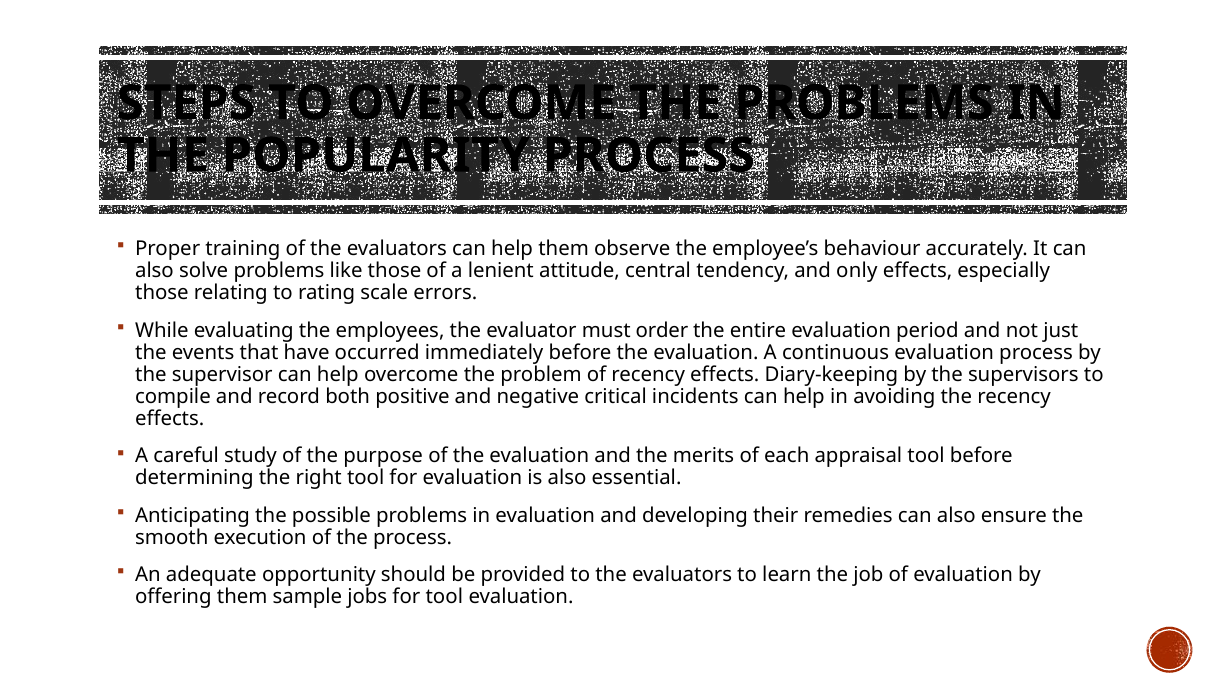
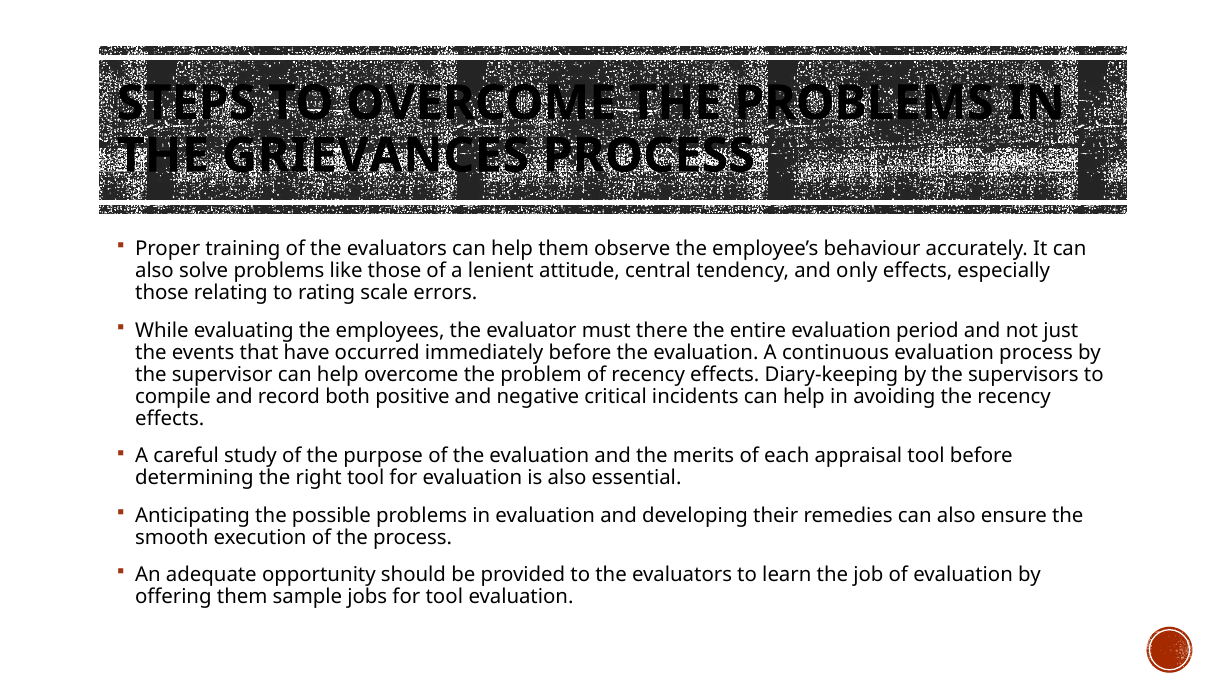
POPULARITY: POPULARITY -> GRIEVANCES (376, 156)
order: order -> there (662, 330)
